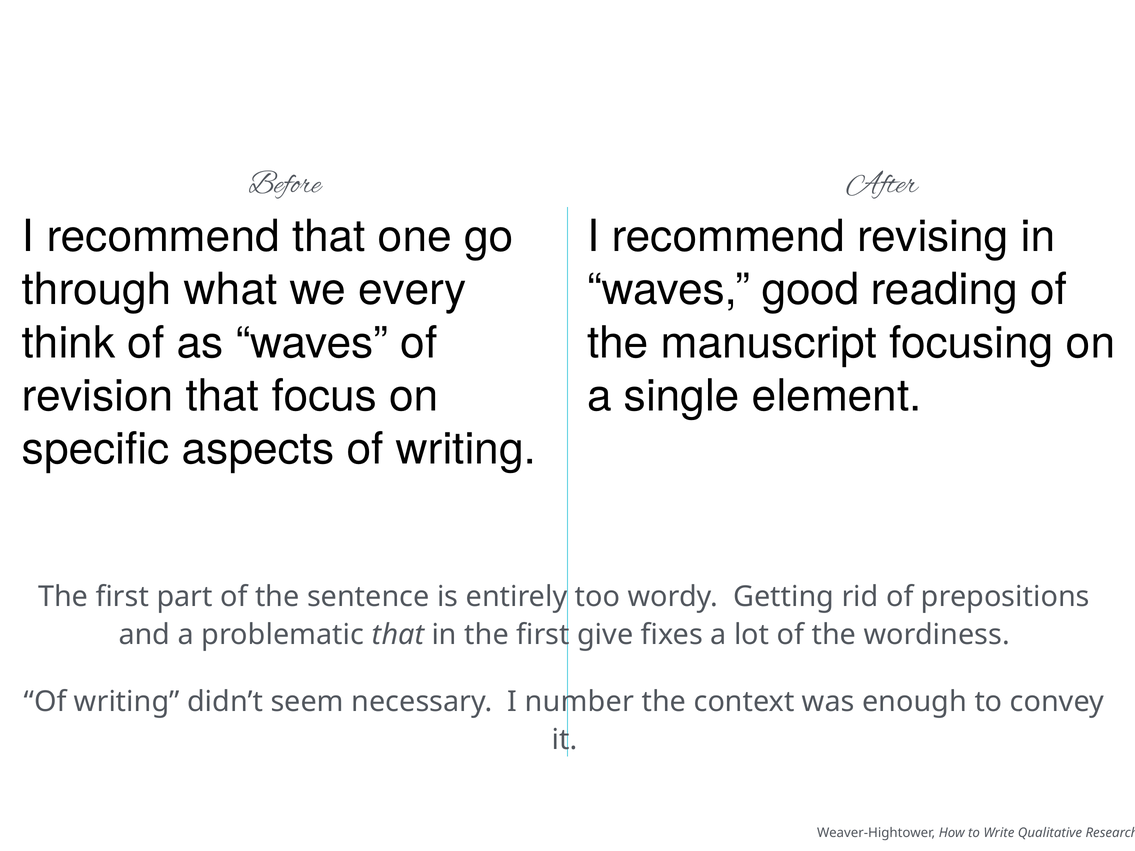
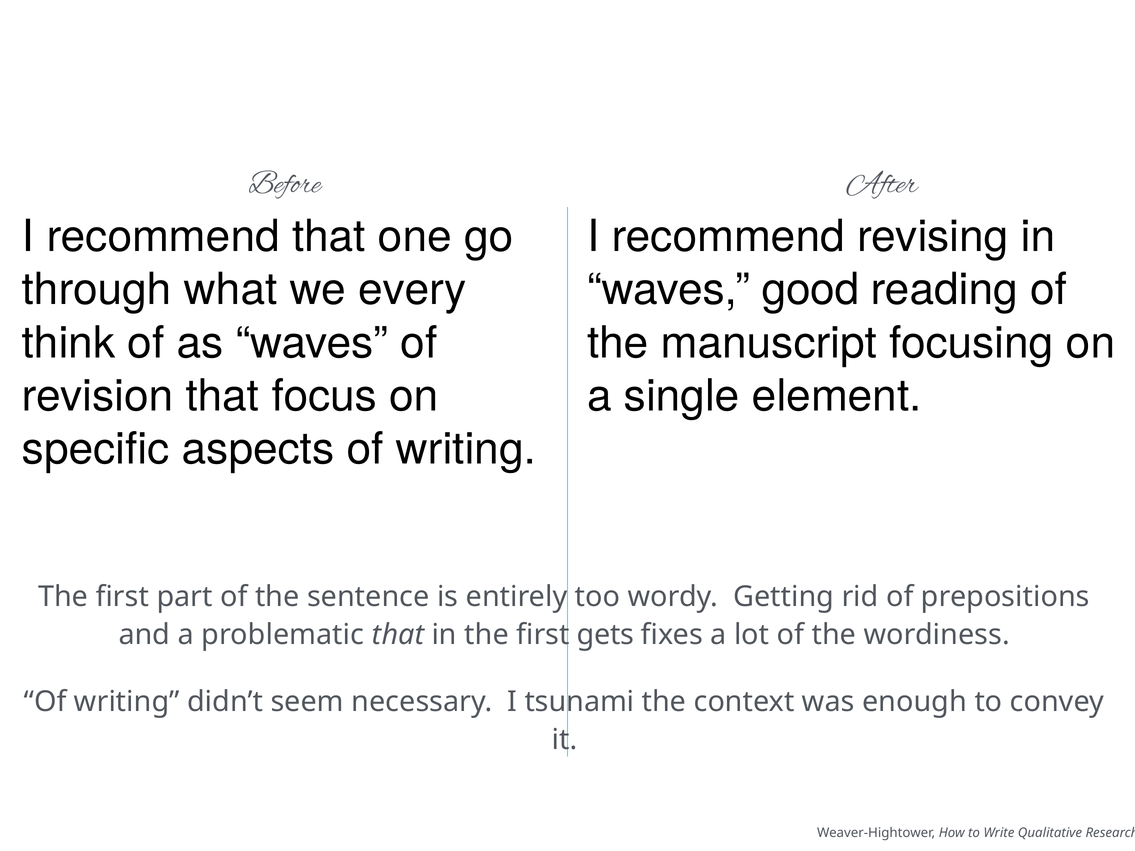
give: give -> gets (605, 635)
number: number -> tsunami (580, 702)
